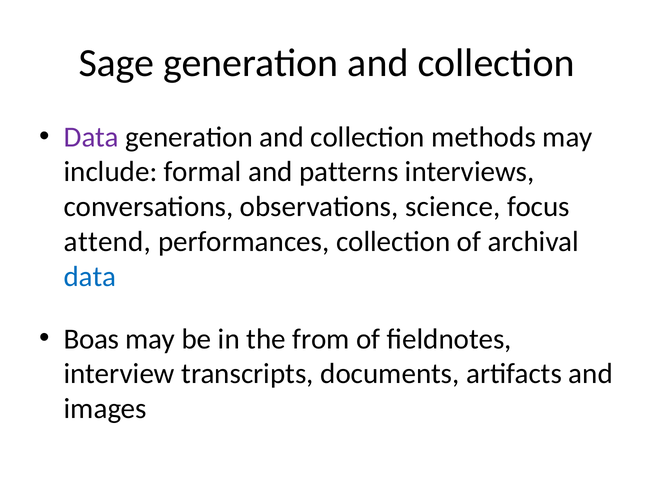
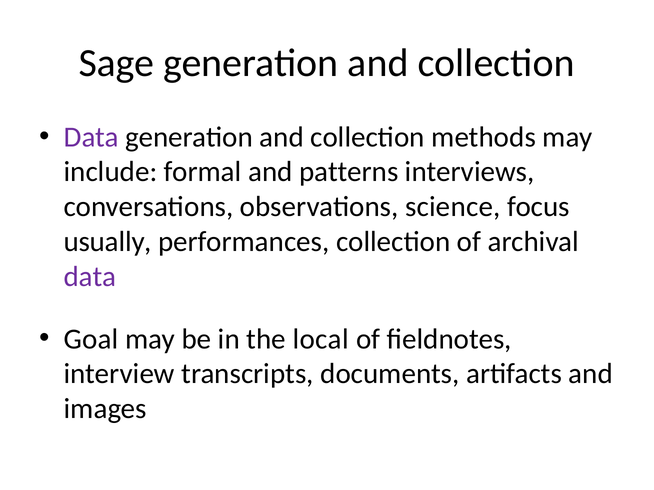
attend: attend -> usually (108, 242)
data colour: blue -> purple (90, 277)
Boas: Boas -> Goal (91, 339)
from: from -> local (321, 339)
